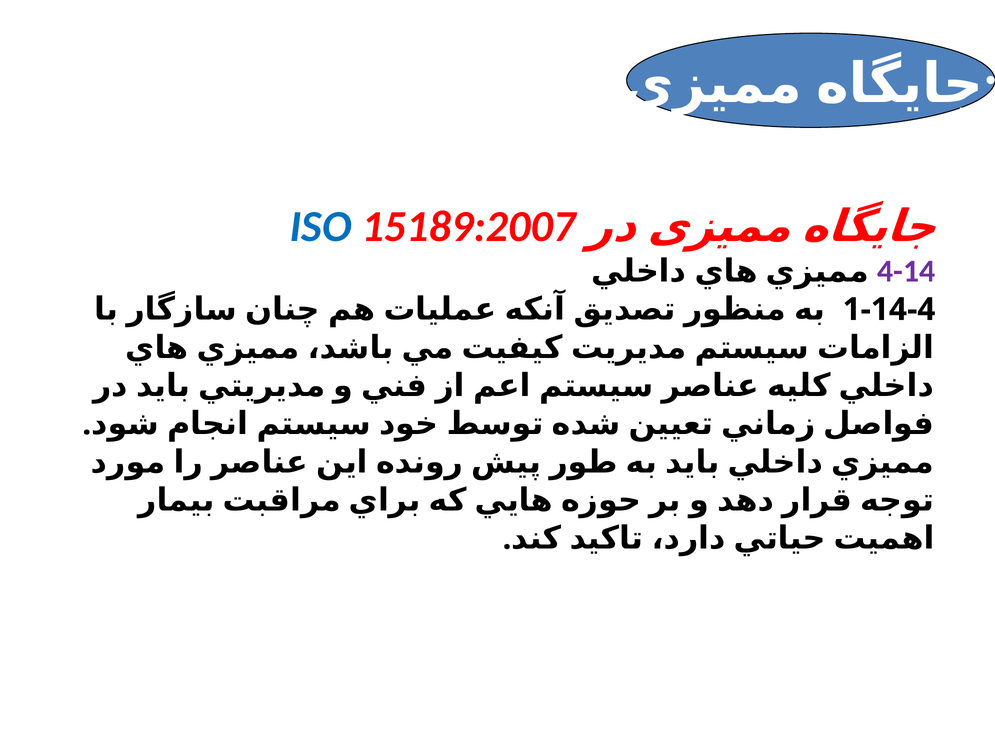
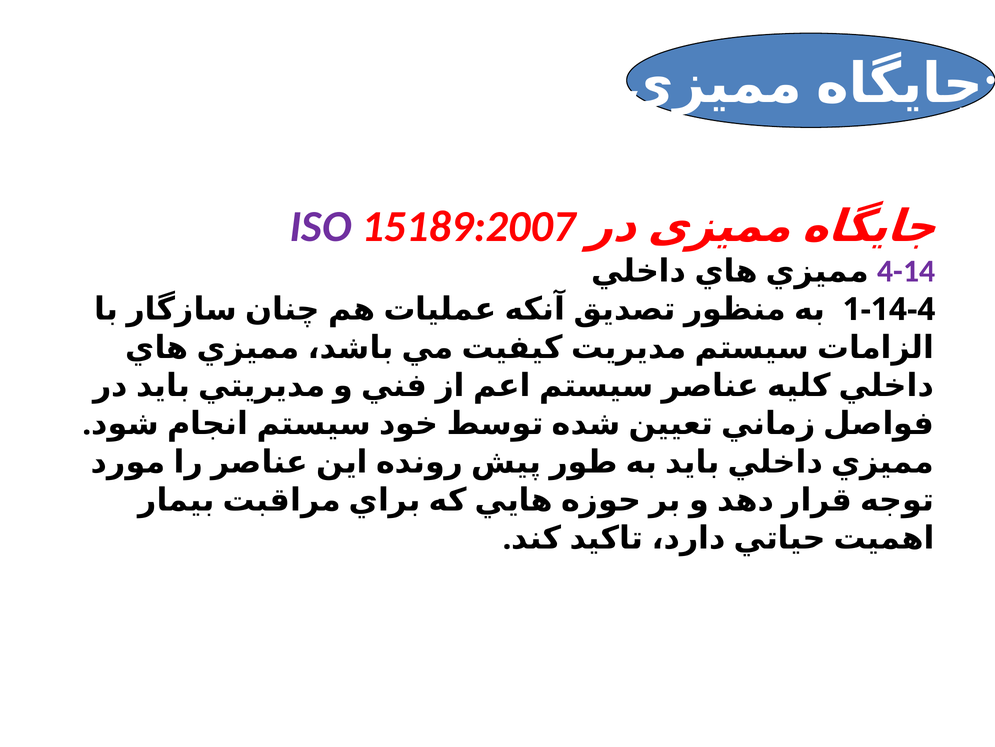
ISO colour: blue -> purple (321, 226)
